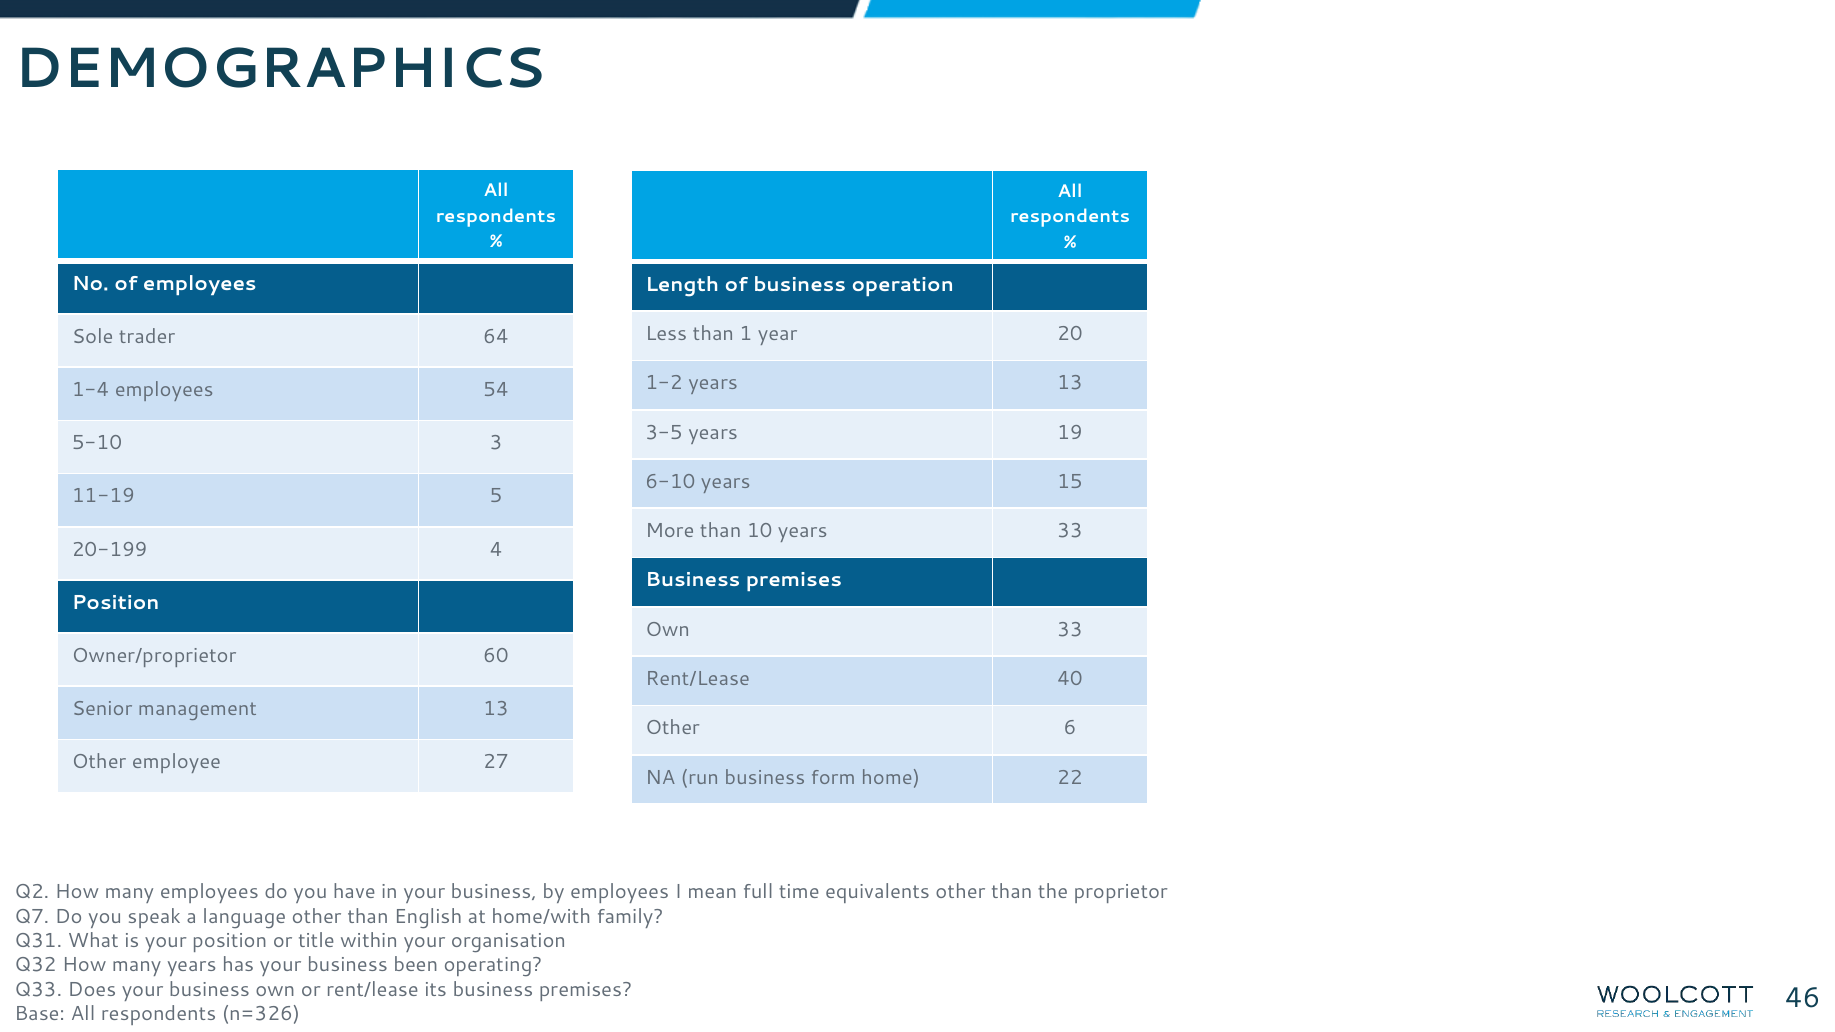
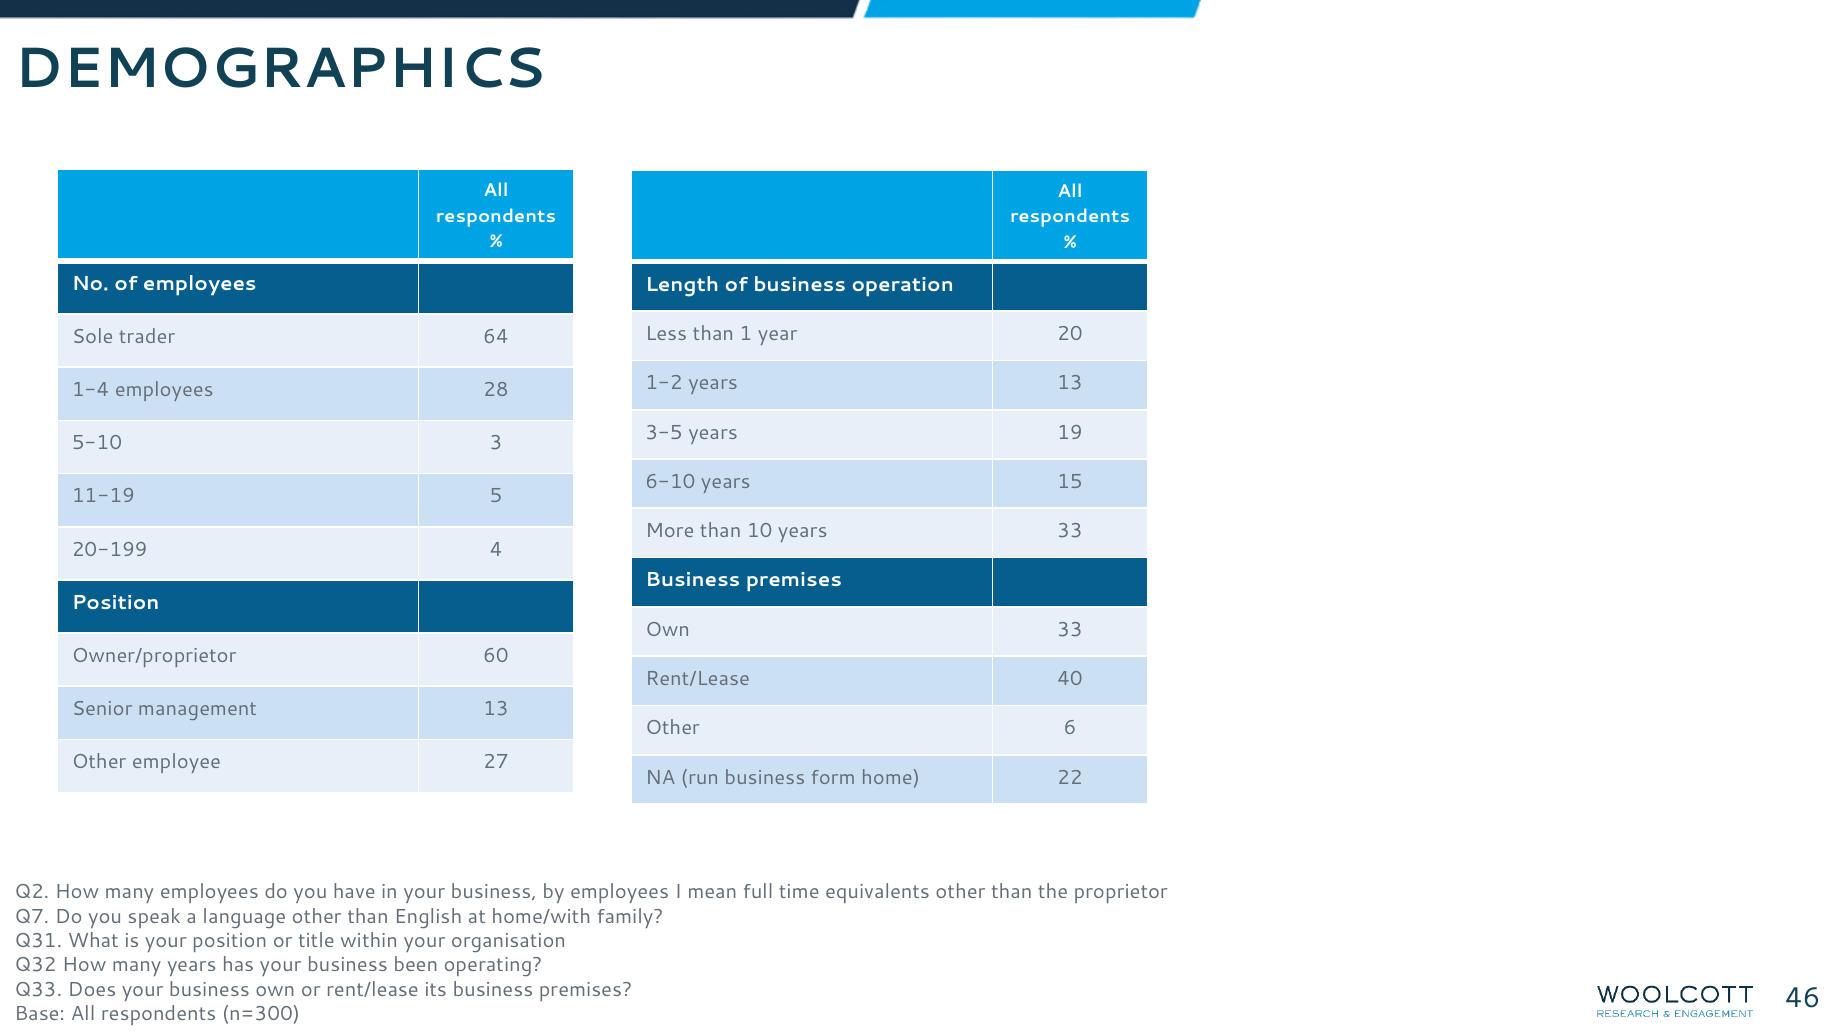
54: 54 -> 28 (496, 390)
n=326: n=326 -> n=300 (261, 1014)
